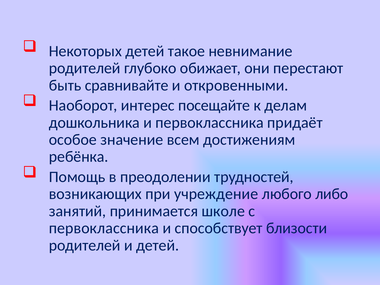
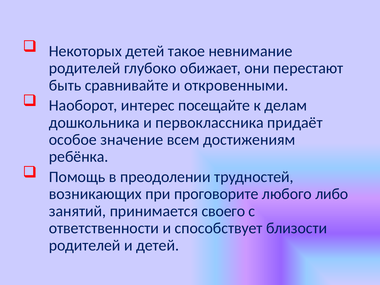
учреждение: учреждение -> проговорите (216, 194)
школе: школе -> своего (223, 211)
первоклассника: первоклассника -> ответственности (104, 228)
